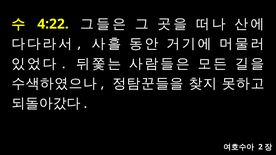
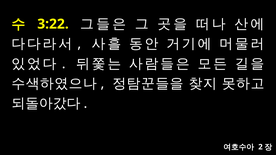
4:22: 4:22 -> 3:22 (53, 24)
